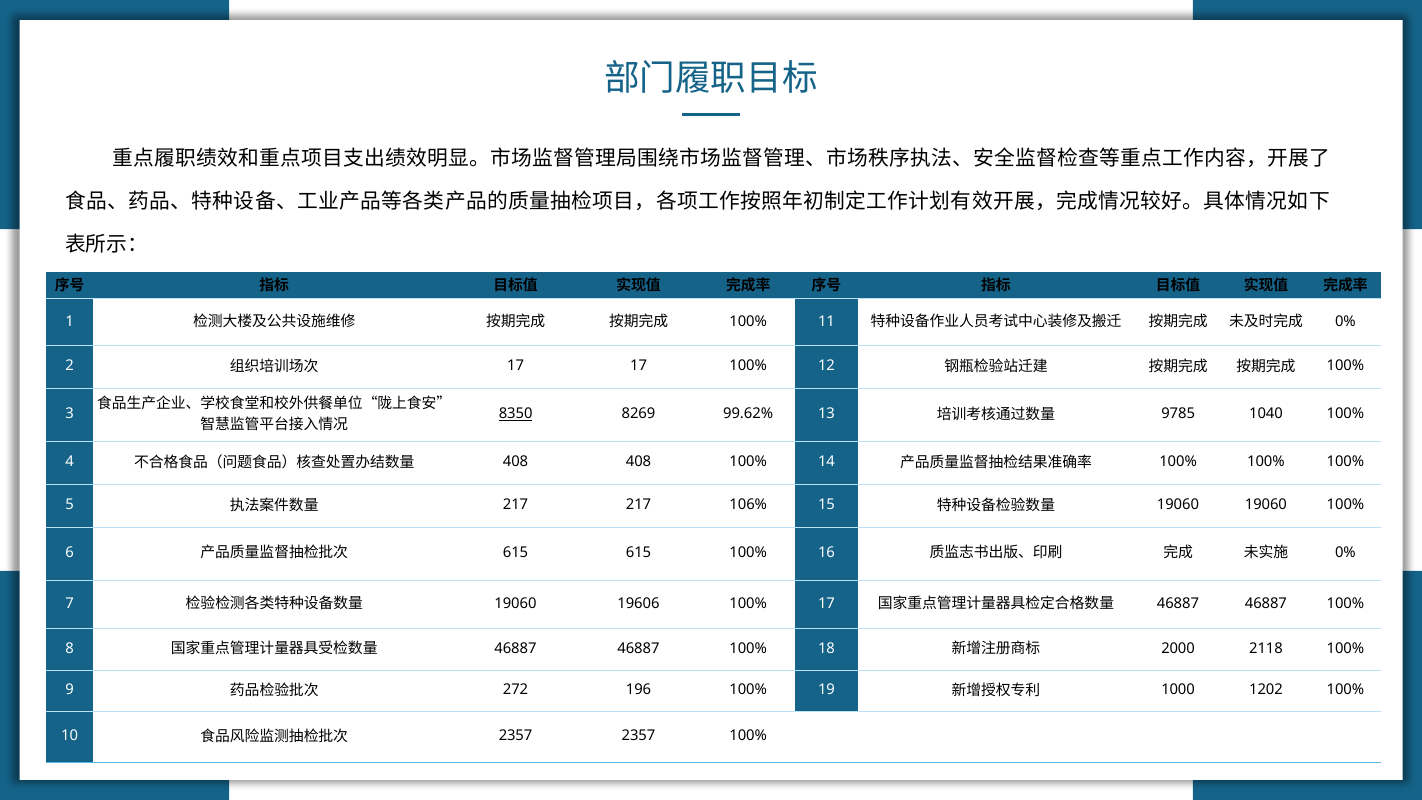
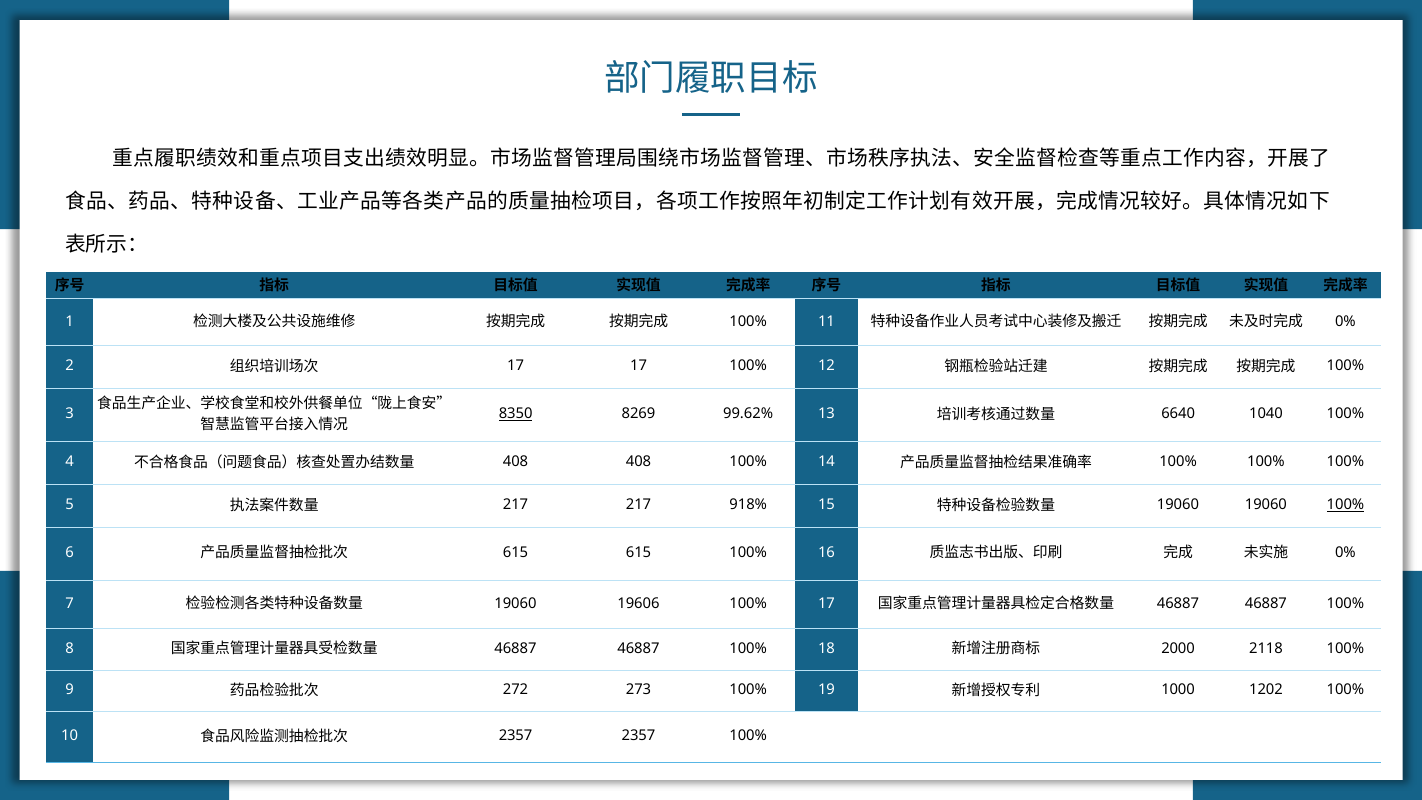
9785: 9785 -> 6640 (1178, 414)
106%: 106% -> 918% (748, 505)
100% underline: none -> present (1345, 505)
196: 196 -> 273 (639, 690)
